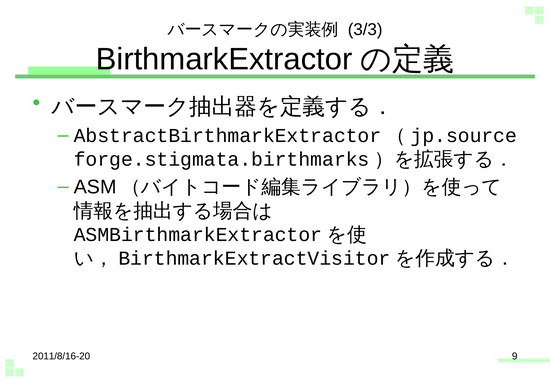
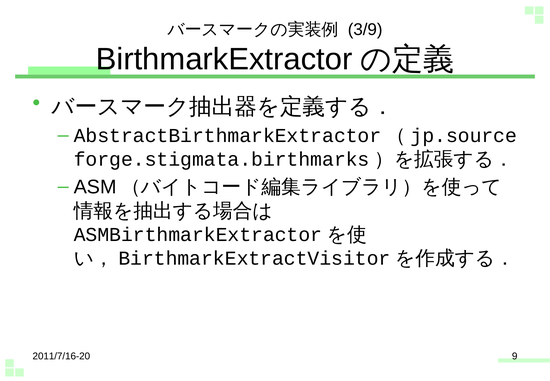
3/3: 3/3 -> 3/9 (365, 30)
2011/8/16-20: 2011/8/16-20 -> 2011/7/16-20 (61, 356)
